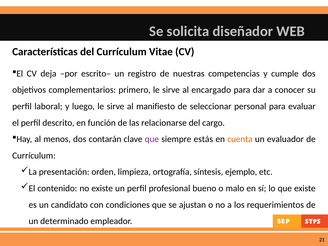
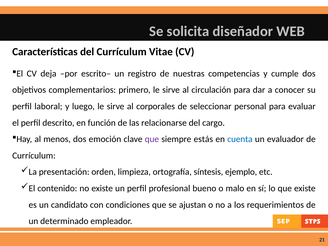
encargado: encargado -> circulación (211, 90)
manifiesto: manifiesto -> corporales (156, 106)
contarán: contarán -> emoción (105, 139)
cuenta colour: orange -> blue (240, 139)
